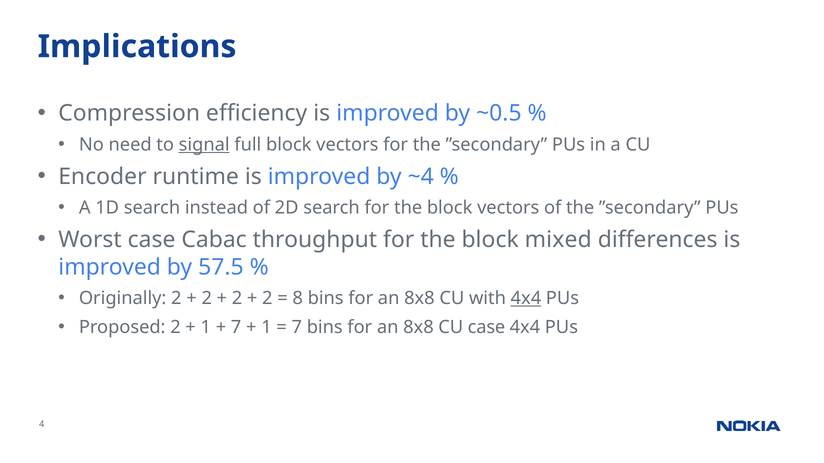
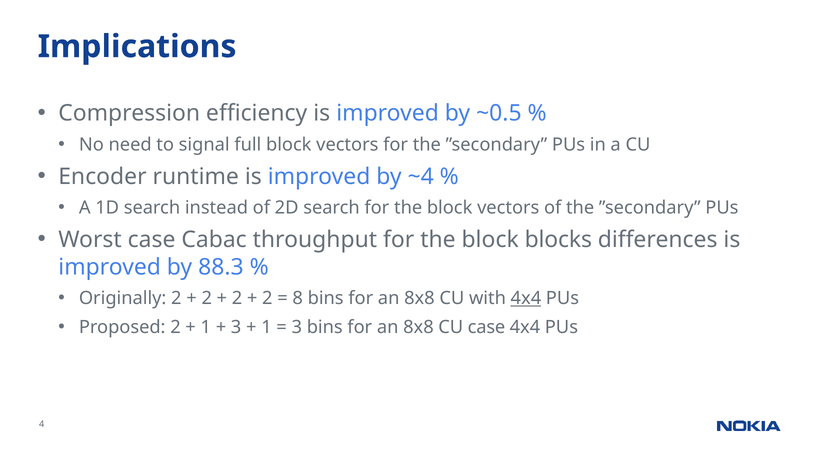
signal underline: present -> none (204, 145)
mixed: mixed -> blocks (558, 240)
57.5: 57.5 -> 88.3 (221, 267)
7: 7 -> 3 (236, 327)
7: 7 -> 3 (297, 327)
